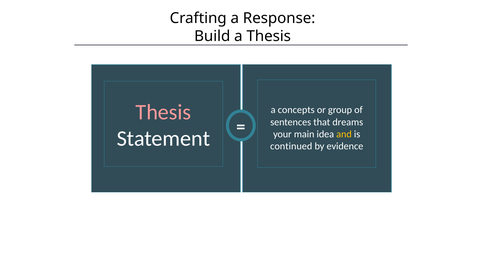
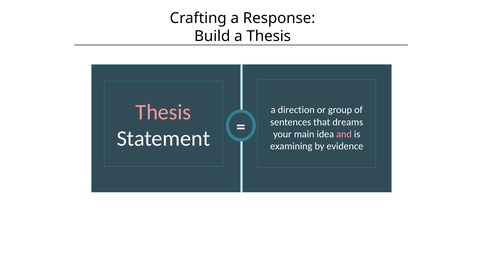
concepts: concepts -> direction (296, 110)
and colour: yellow -> pink (344, 134)
continued: continued -> examining (291, 146)
